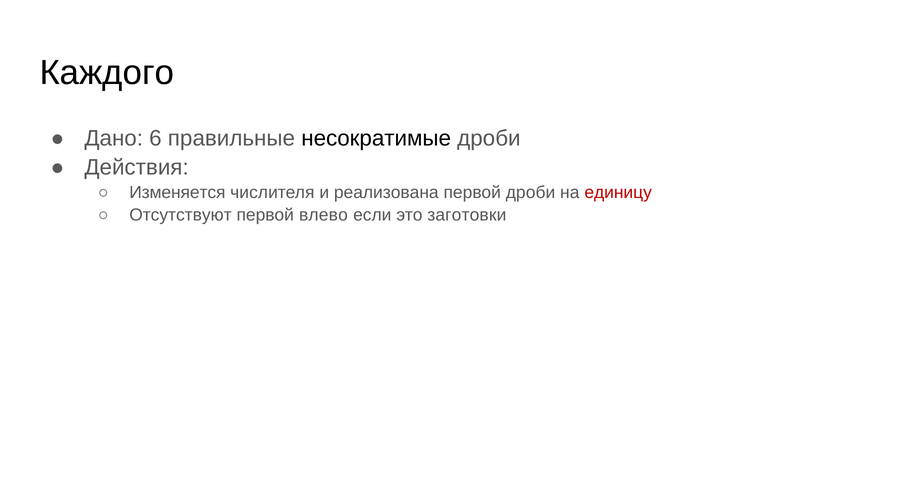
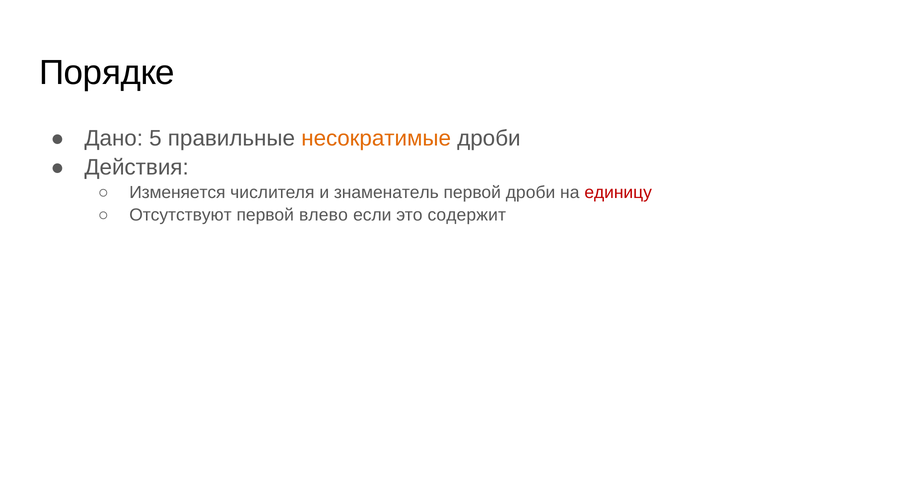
Каждого: Каждого -> Порядке (107, 73)
6: 6 -> 5 (155, 139)
несократимые colour: black -> orange (376, 139)
реализована: реализована -> знаменатель (386, 193)
заготовки: заготовки -> содержит (467, 215)
